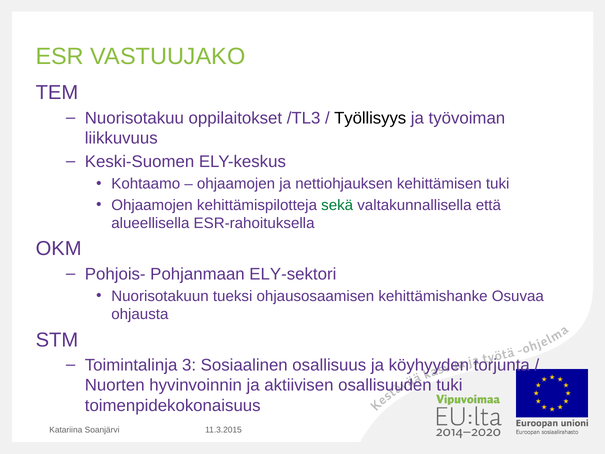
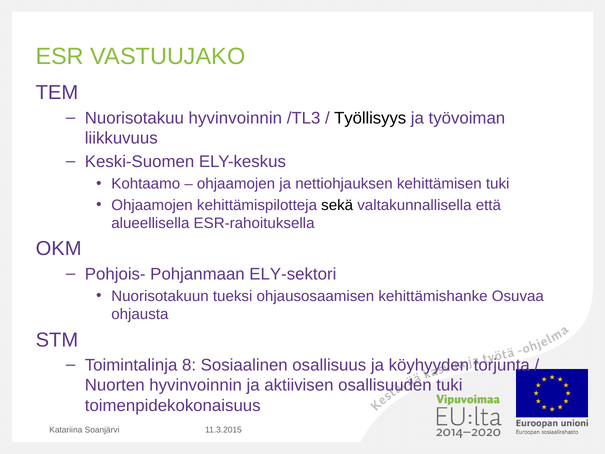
Nuorisotakuu oppilaitokset: oppilaitokset -> hyvinvoinnin (235, 118)
sekä colour: green -> black (337, 205)
3: 3 -> 8 (189, 365)
